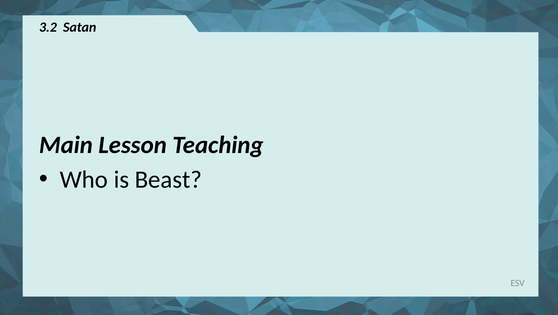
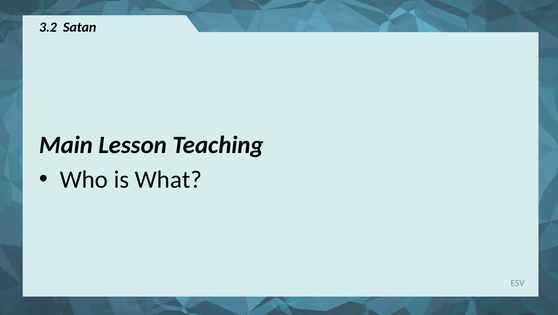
Beast: Beast -> What (168, 180)
